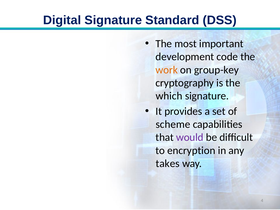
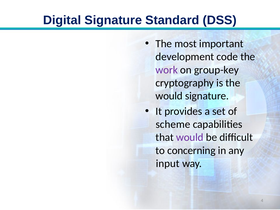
work colour: orange -> purple (167, 70)
which: which -> would (169, 96)
encryption: encryption -> concerning (191, 150)
takes: takes -> input (168, 164)
